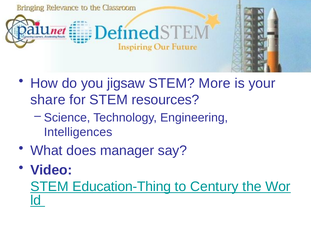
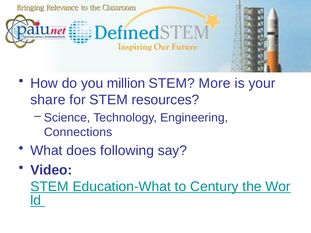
jigsaw: jigsaw -> million (126, 83)
Intelligences: Intelligences -> Connections (78, 132)
manager: manager -> following (127, 151)
Education-Thing: Education-Thing -> Education-What (122, 187)
